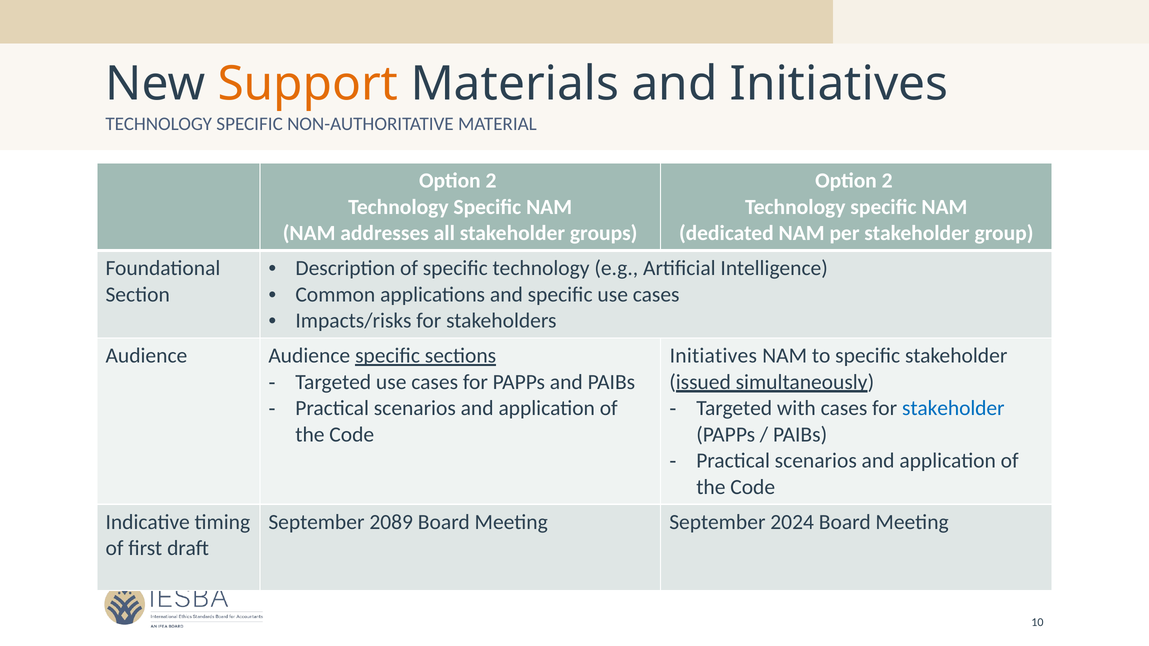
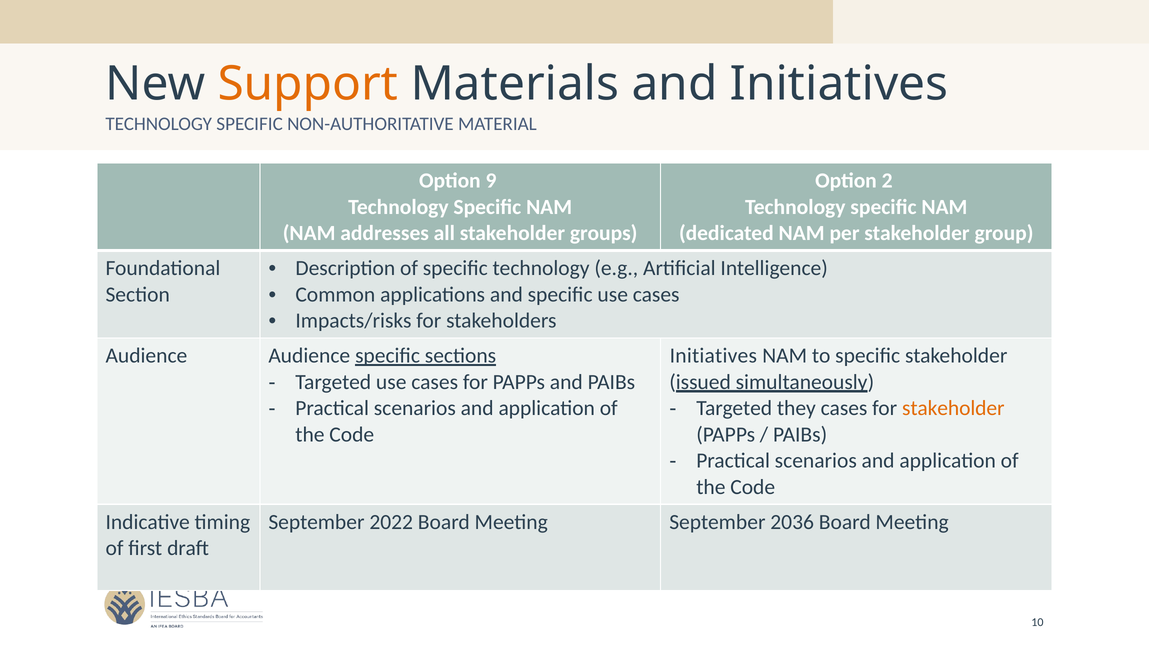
2: 2 -> 9 (491, 181)
with: with -> they (796, 408)
stakeholder colour: blue -> orange (953, 408)
2089: 2089 -> 2022 (391, 522)
2024: 2024 -> 2036 (792, 522)
